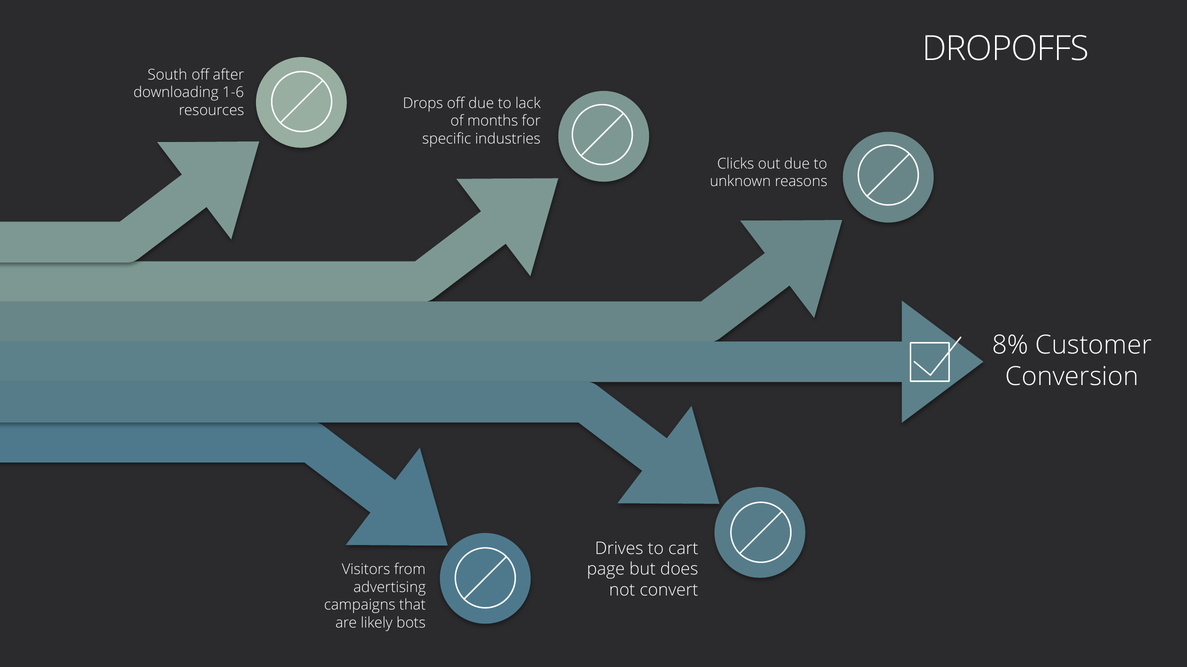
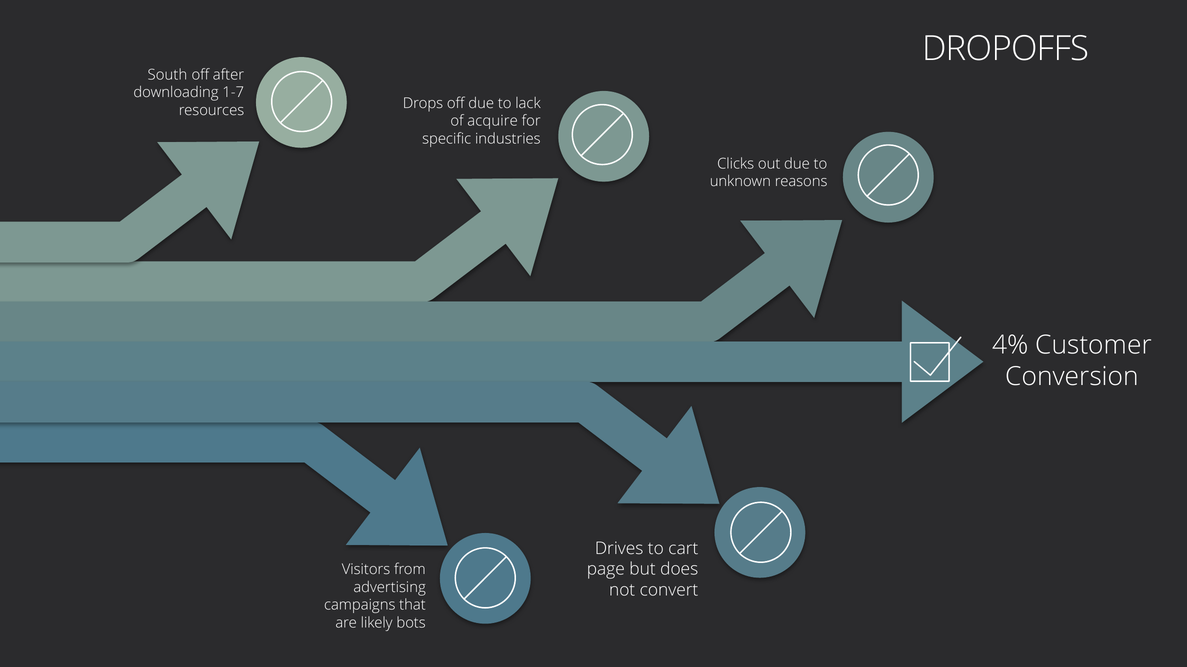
1-6: 1-6 -> 1-7 (233, 93)
months: months -> acquire (493, 121)
8%: 8% -> 4% (1010, 345)
